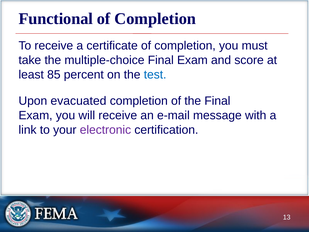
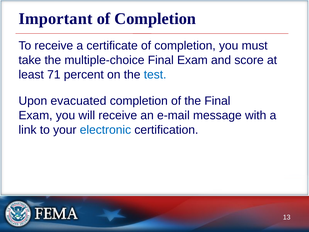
Functional: Functional -> Important (56, 19)
85: 85 -> 71 (54, 74)
electronic colour: purple -> blue (105, 130)
